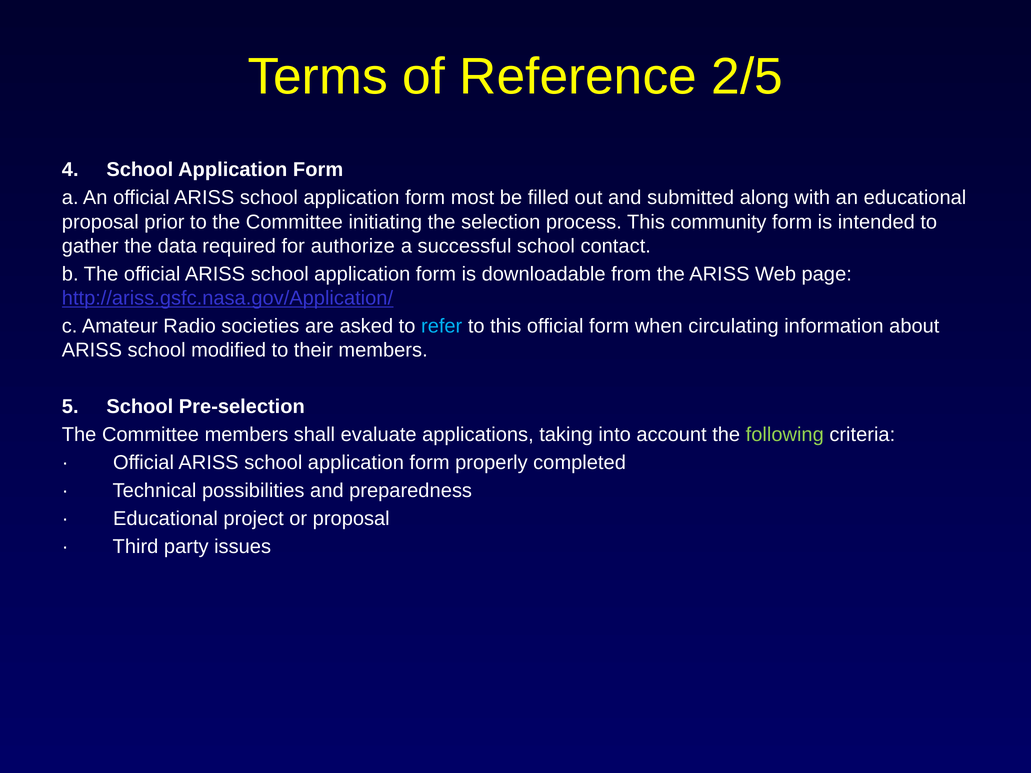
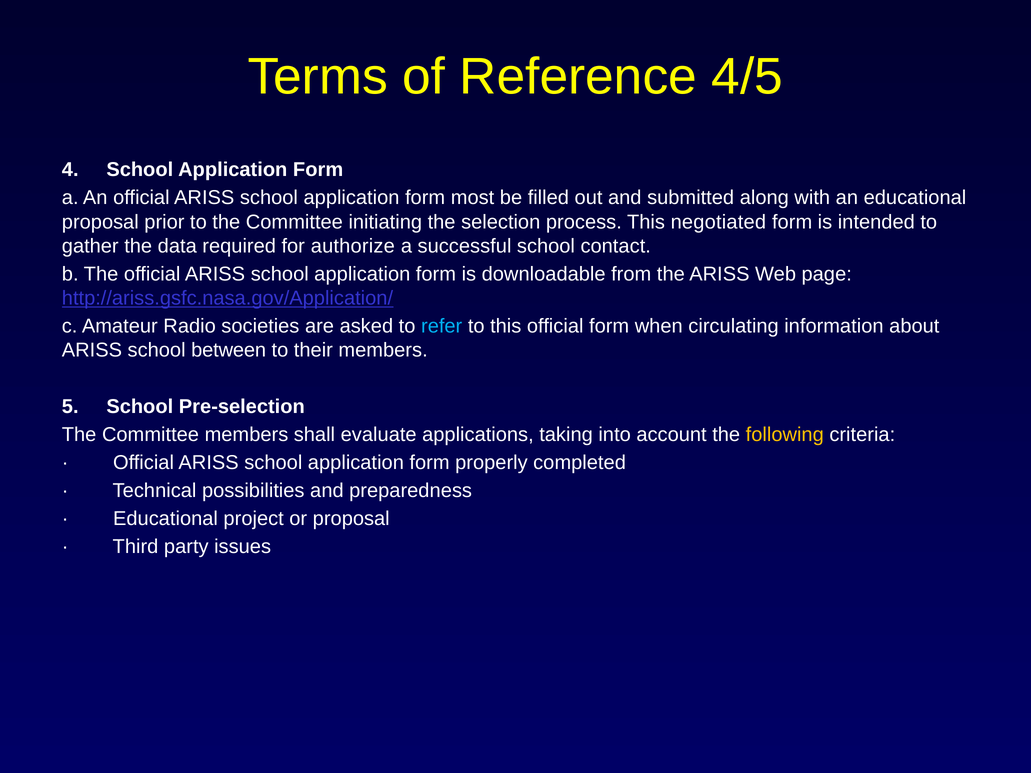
2/5: 2/5 -> 4/5 (747, 77)
community: community -> negotiated (718, 222)
modified: modified -> between (229, 350)
following colour: light green -> yellow (785, 435)
